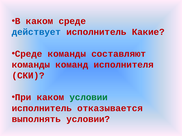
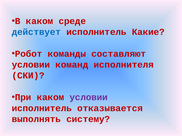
Среде: Среде -> Робот (29, 54)
команды: команды -> условии (31, 65)
условии colour: green -> purple (89, 98)
выполнять условии: условии -> систему (88, 119)
